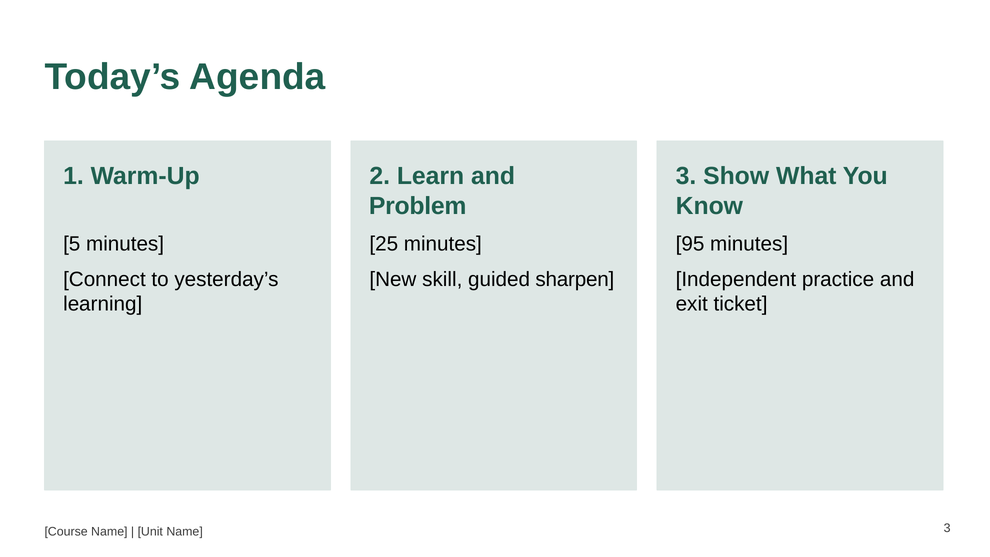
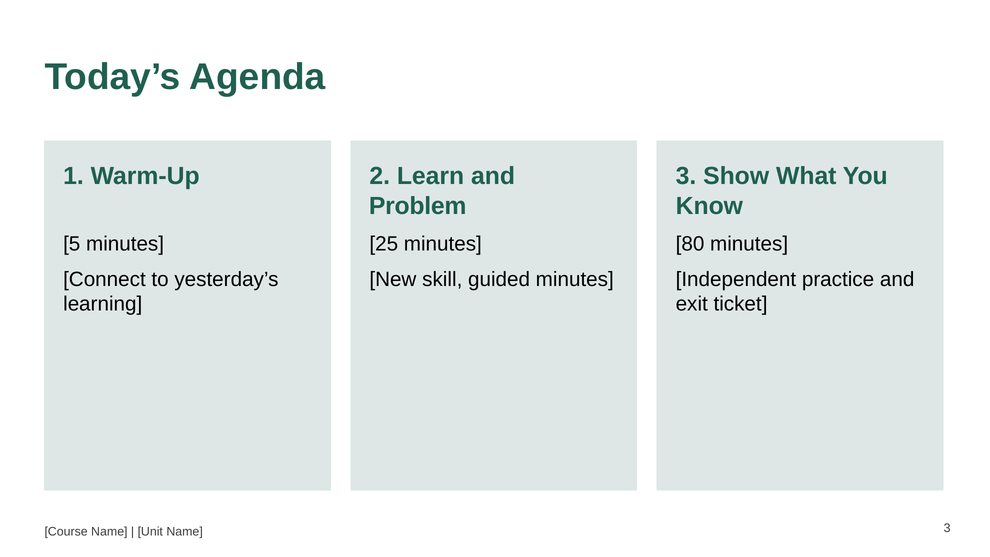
95: 95 -> 80 (690, 244)
guided sharpen: sharpen -> minutes (575, 279)
